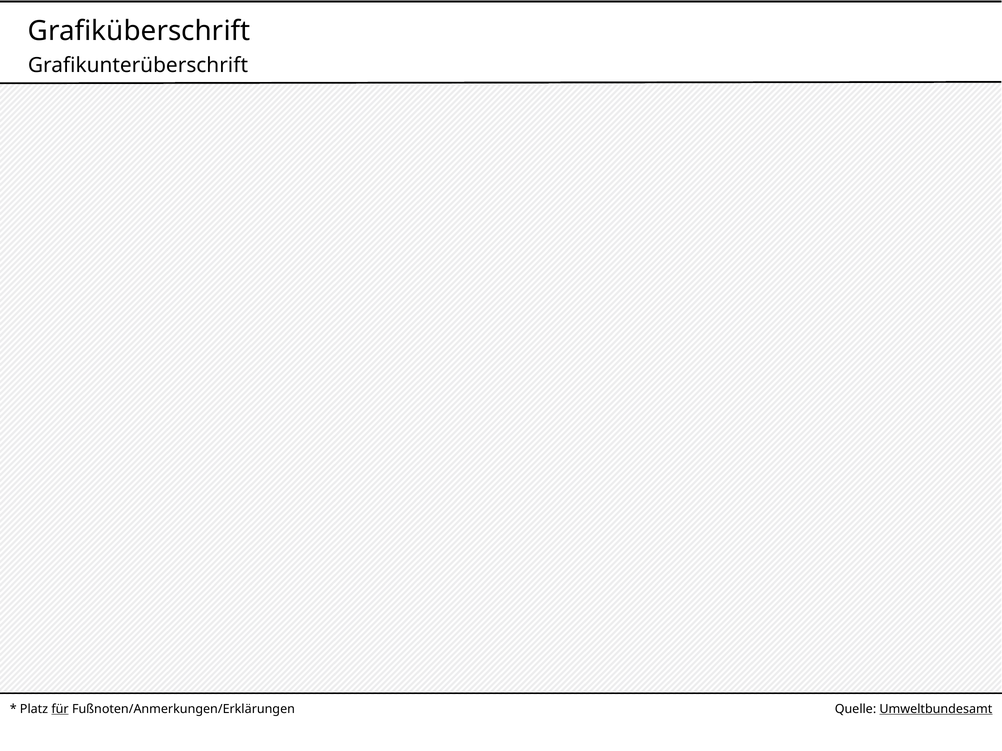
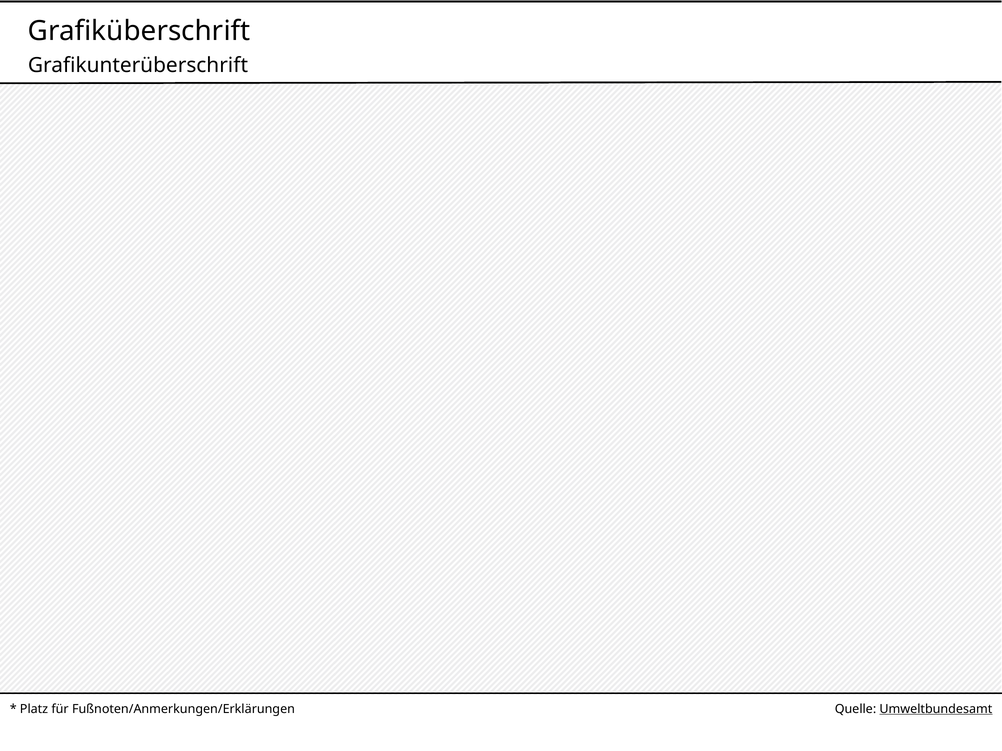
für underline: present -> none (60, 709)
